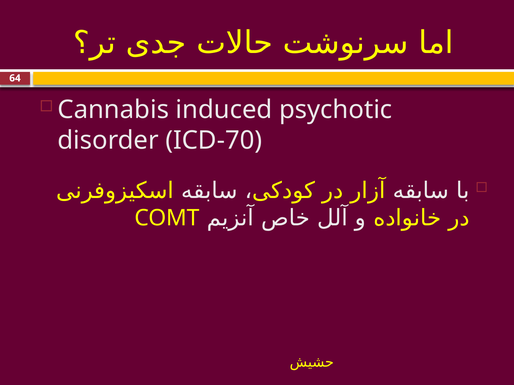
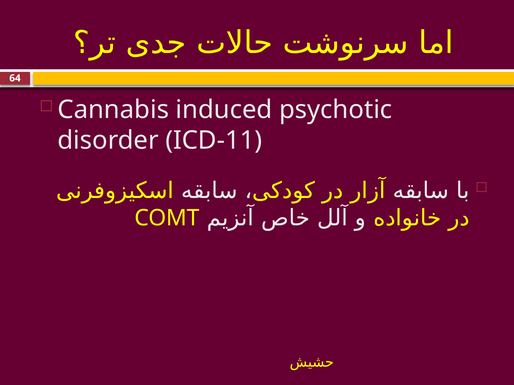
ICD-70: ICD-70 -> ICD-11 (214, 141)
